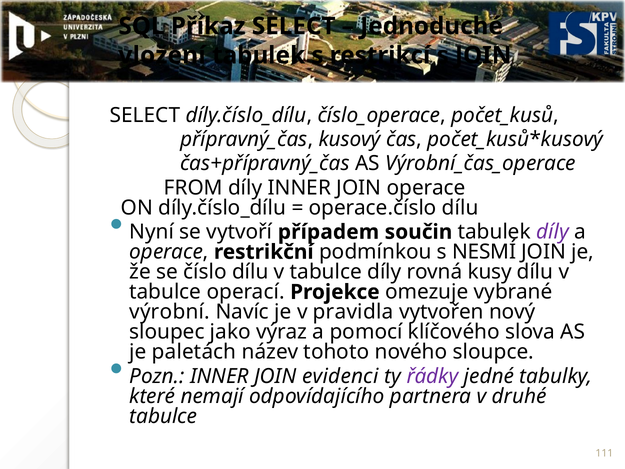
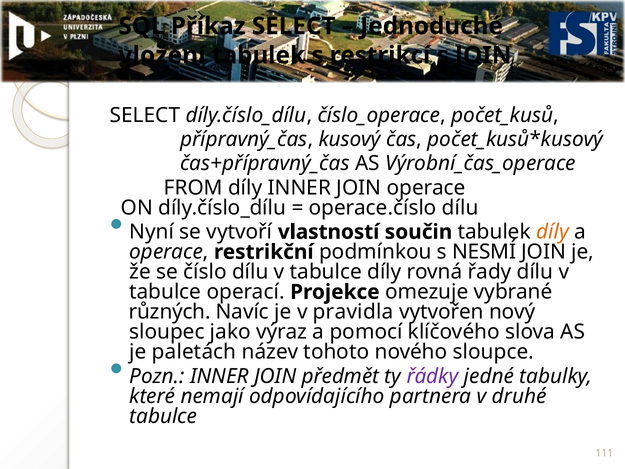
případem: případem -> vlastností (329, 232)
díly colour: purple -> orange (553, 232)
kusy: kusy -> řady (490, 272)
výrobní: výrobní -> různých (170, 312)
evidenci: evidenci -> předmět (341, 376)
